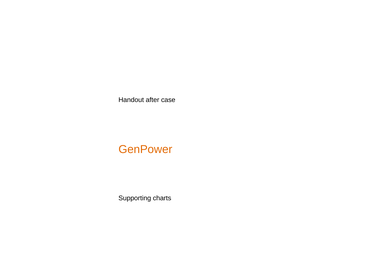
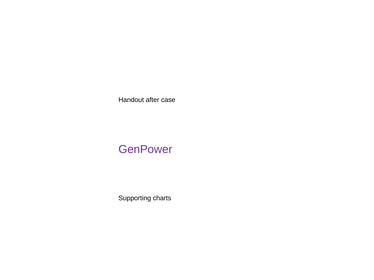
GenPower colour: orange -> purple (145, 150)
